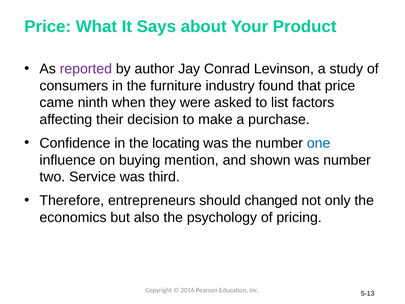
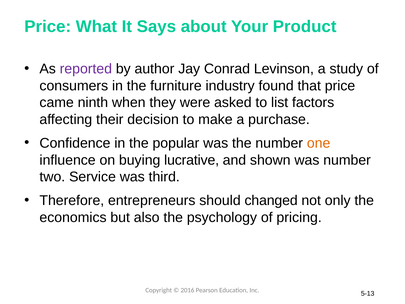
locating: locating -> popular (176, 143)
one colour: blue -> orange (319, 143)
mention: mention -> lucrative (192, 160)
